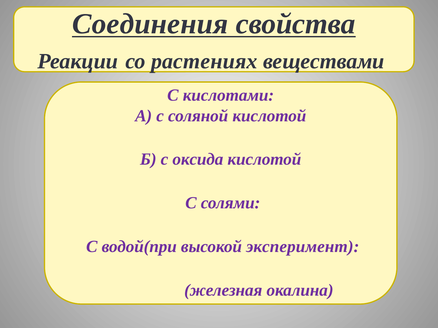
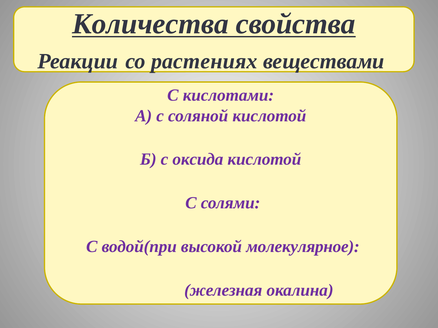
Соединения: Соединения -> Количества (150, 24)
эксперимент: эксперимент -> молекулярное (303, 247)
